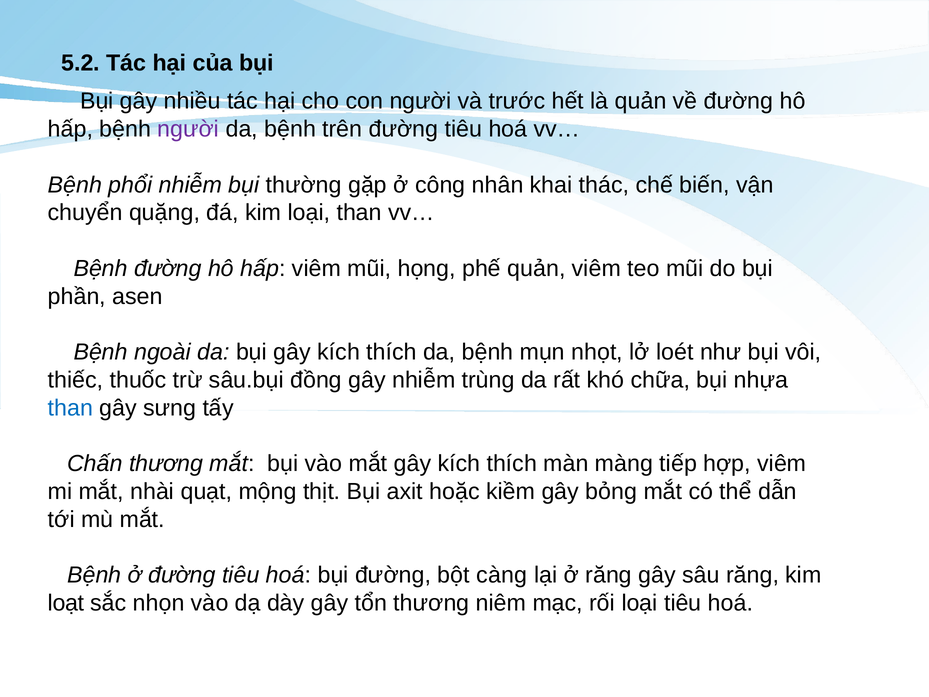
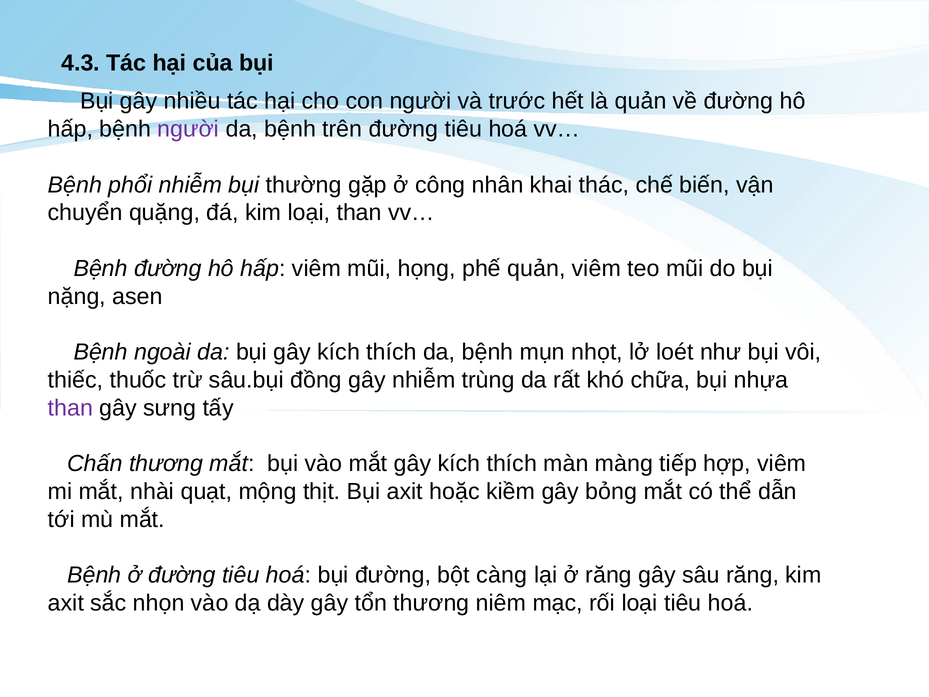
5.2: 5.2 -> 4.3 (81, 63)
phần: phần -> nặng (77, 296)
than colour: blue -> purple (70, 408)
loạt: loạt -> axit (66, 603)
